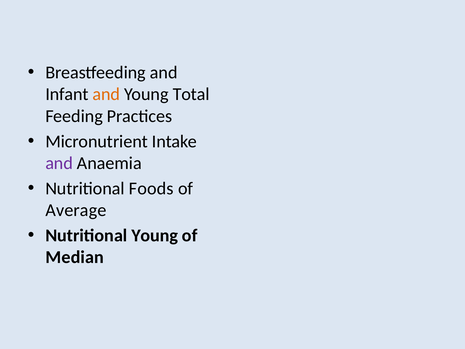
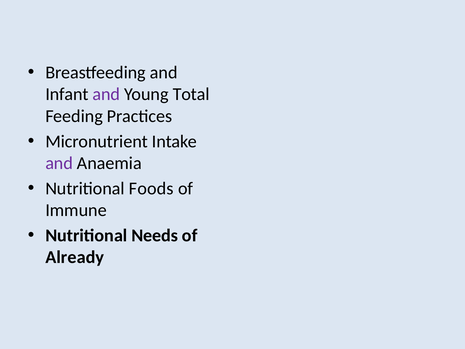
and colour: orange -> purple (106, 94)
Average: Average -> Immune (76, 210)
Nutritional Young: Young -> Needs (155, 235)
Median: Median -> Already (75, 257)
